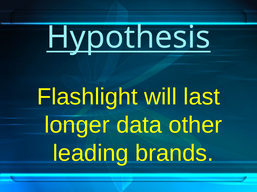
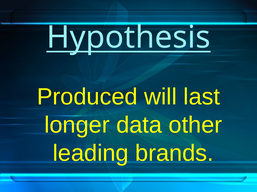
Flashlight: Flashlight -> Produced (87, 97)
